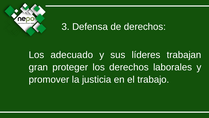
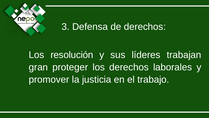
adecuado: adecuado -> resolución (72, 55)
